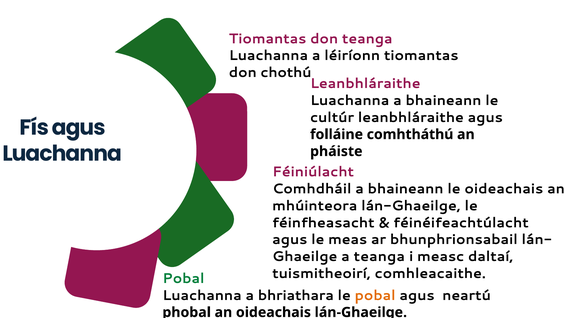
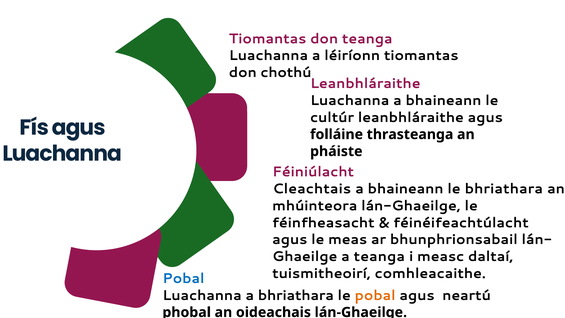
comhtháthú: comhtháthú -> thrasteanga (410, 134)
Comhdháil: Comhdháil -> Cleachtais (312, 189)
le oideachais: oideachais -> bhriathara (504, 189)
Pobal colour: green -> blue (183, 278)
